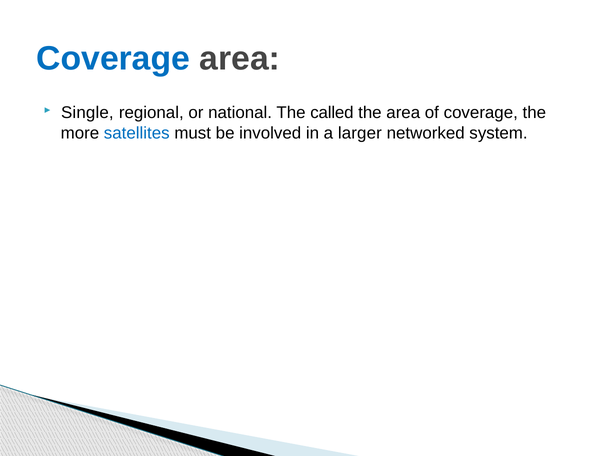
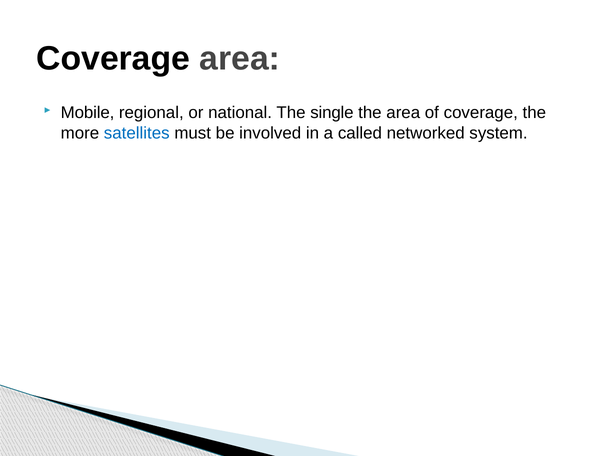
Coverage colour: blue -> black (113, 59)
Single: Single -> Mobile (88, 113)
called: called -> single (332, 113)
larger: larger -> called (360, 133)
